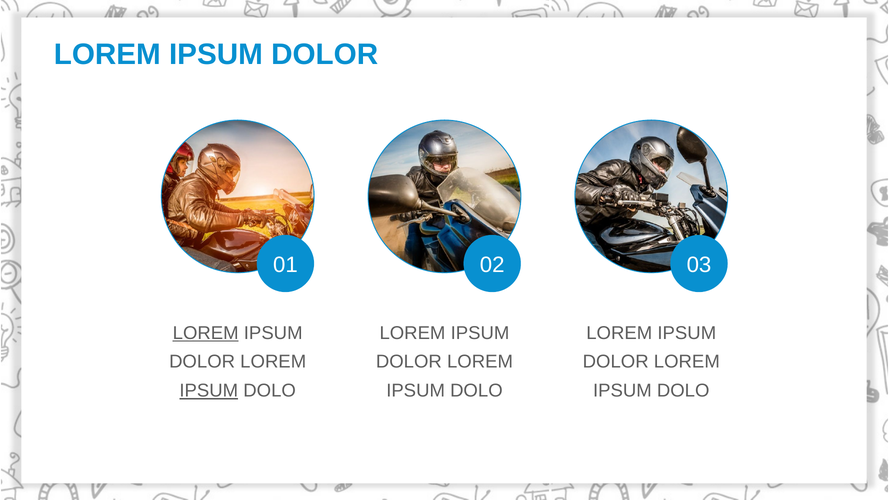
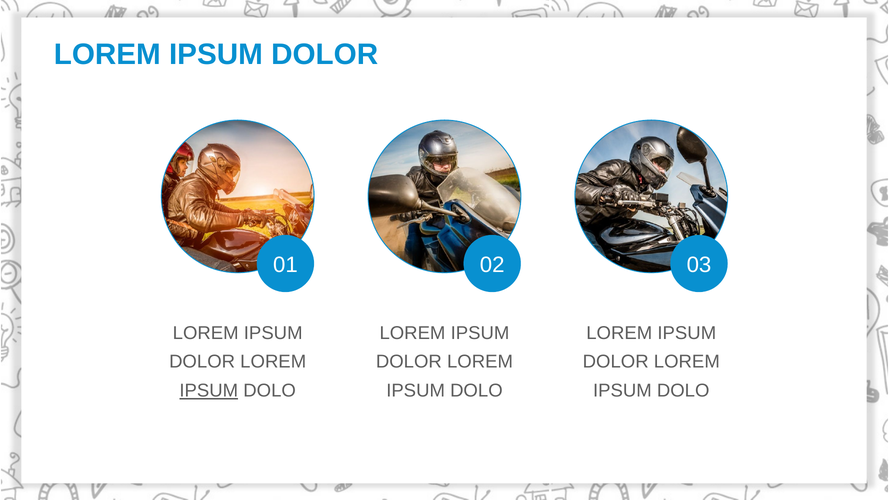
LOREM underline: present -> none (206, 333)
